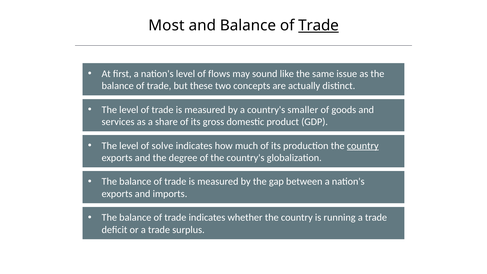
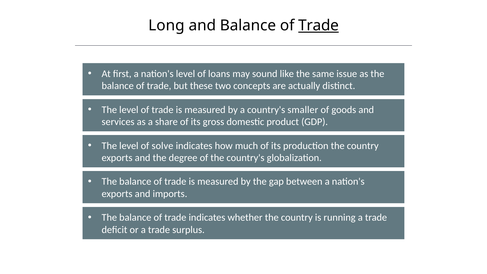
Most: Most -> Long (166, 26)
flows: flows -> loans (219, 74)
country underline: present -> none (363, 146)
